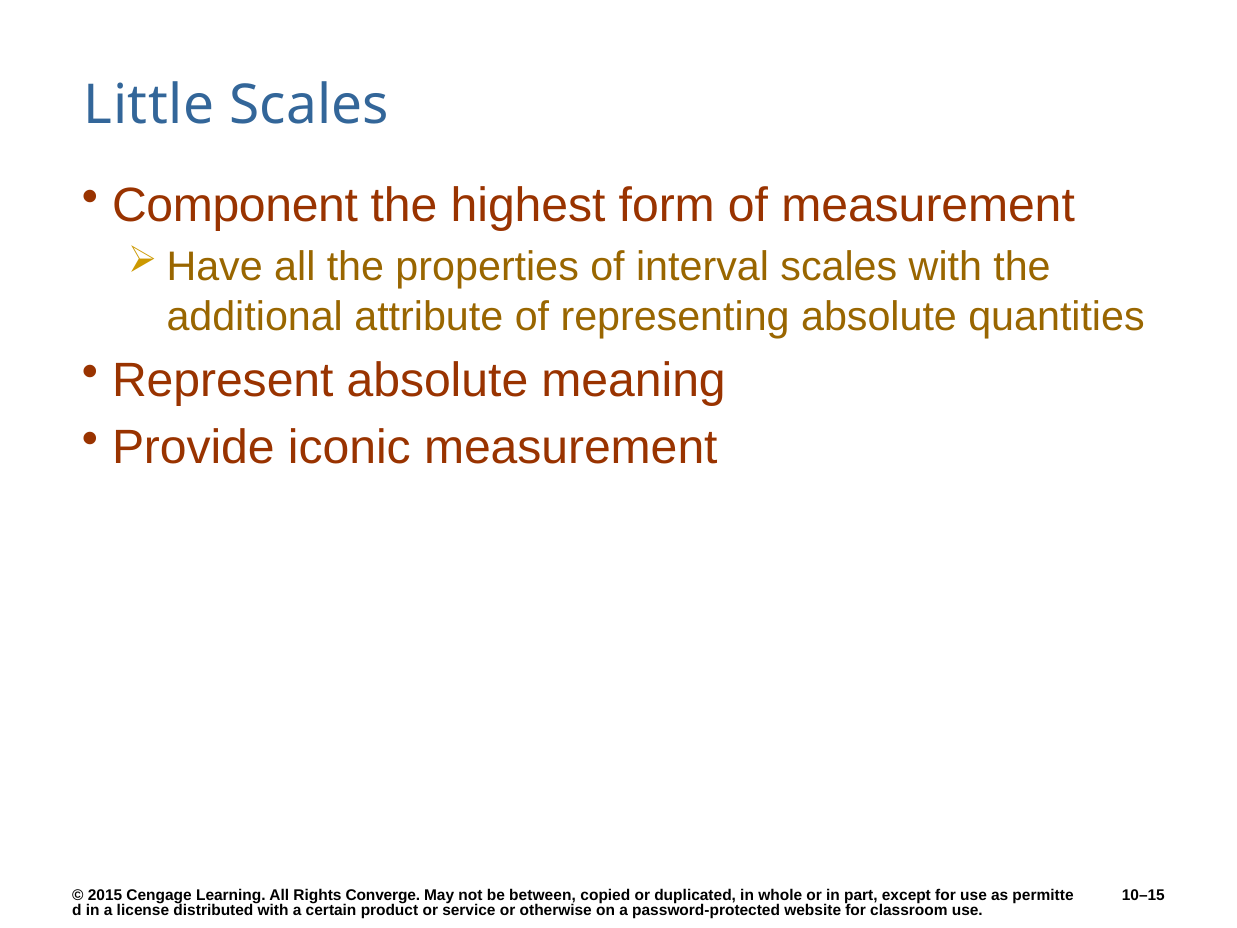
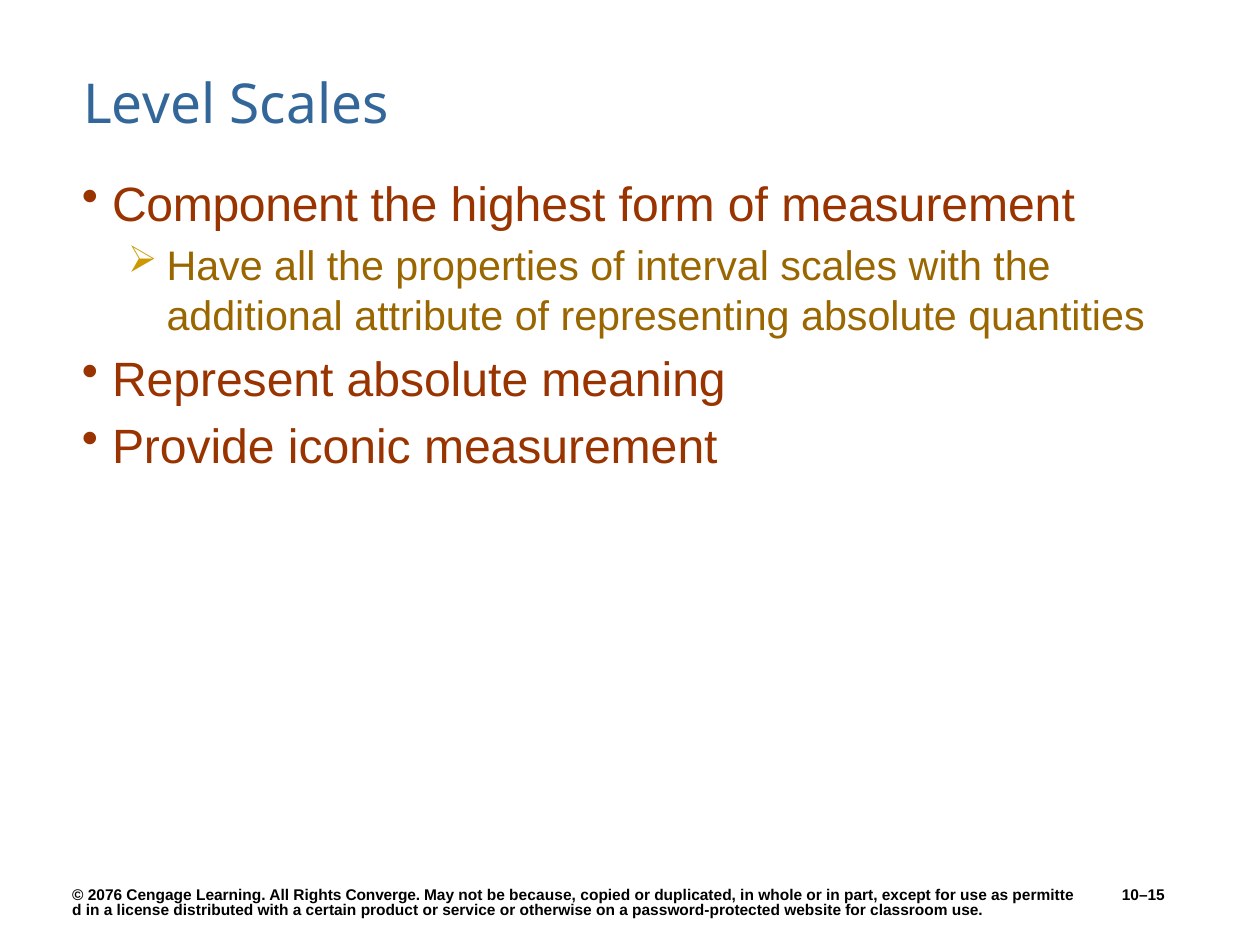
Little: Little -> Level (149, 105)
2015: 2015 -> 2076 (105, 895)
between: between -> because (543, 895)
